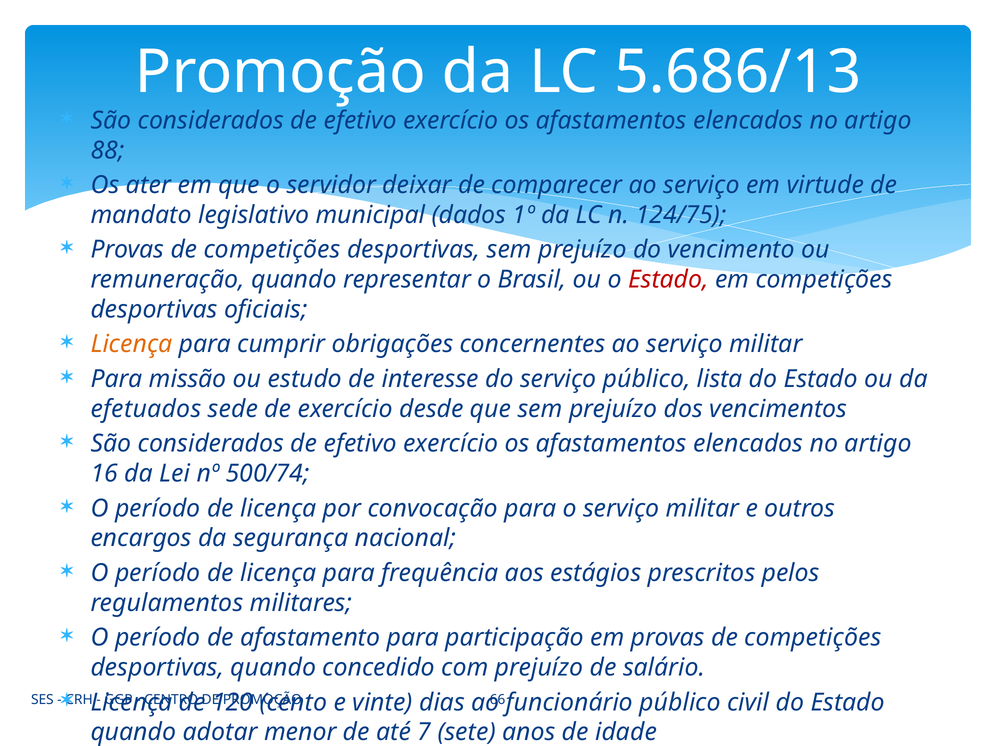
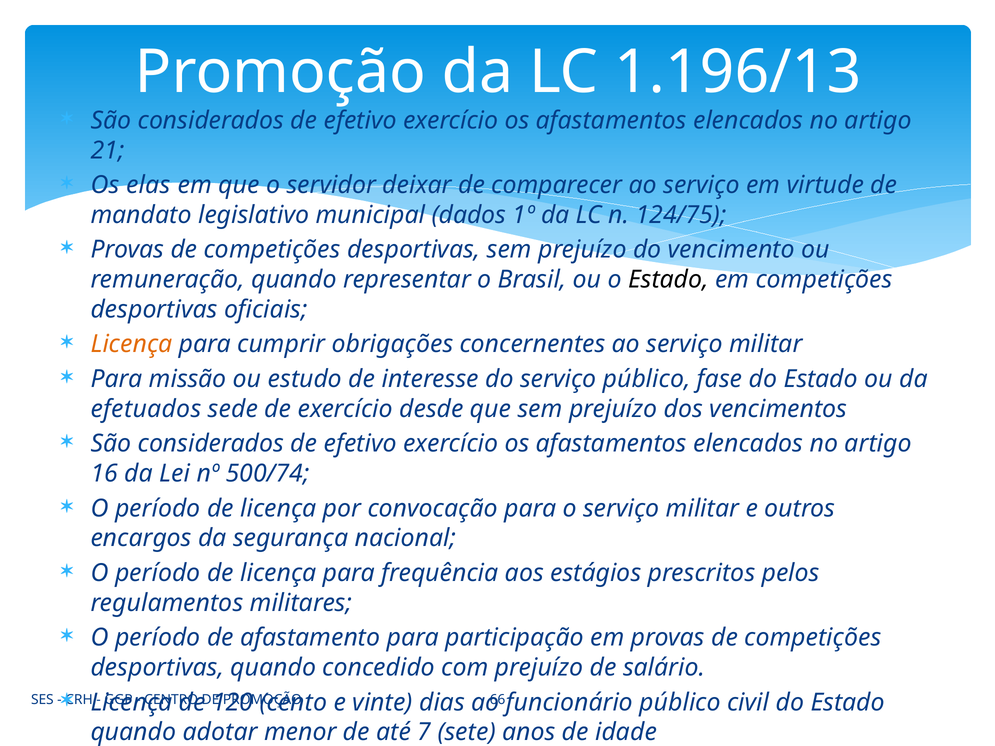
5.686/13: 5.686/13 -> 1.196/13 (738, 72)
88: 88 -> 21 (108, 150)
ater: ater -> elas (148, 185)
Estado colour: red -> black (668, 280)
lista: lista -> fase (720, 379)
